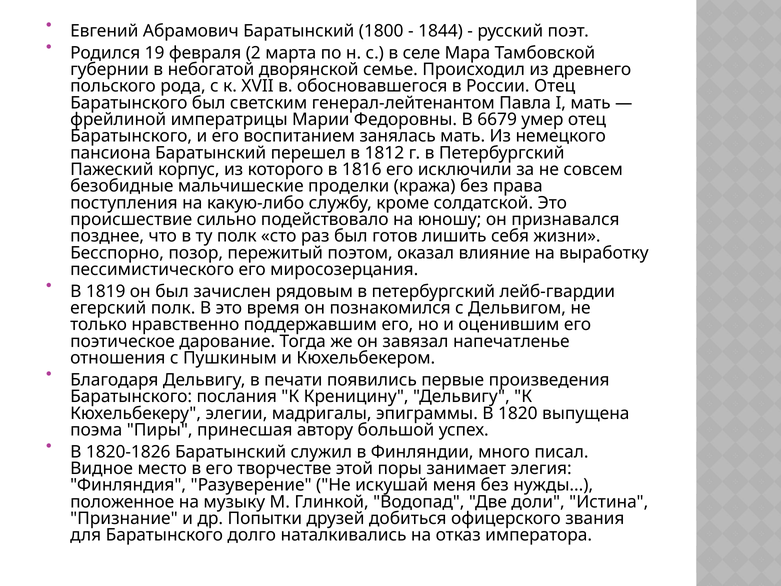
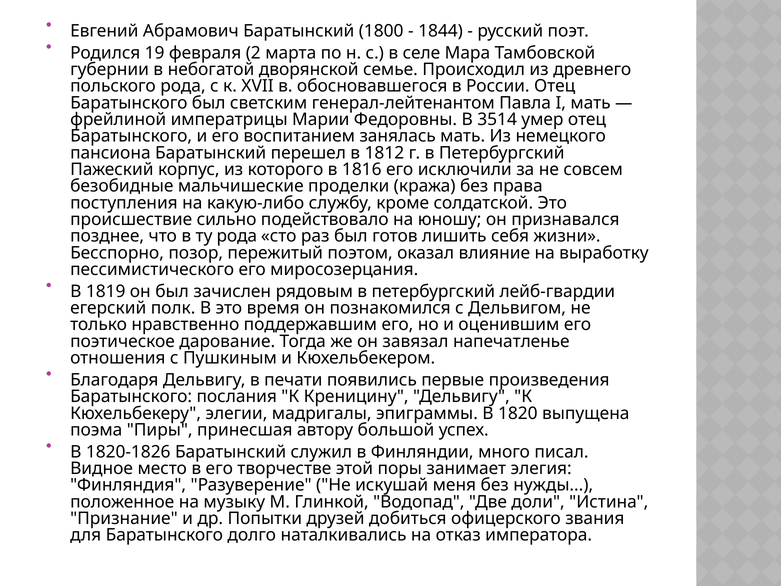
6679: 6679 -> 3514 (497, 119)
ту полк: полк -> рода (237, 236)
